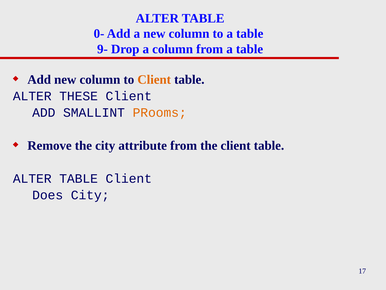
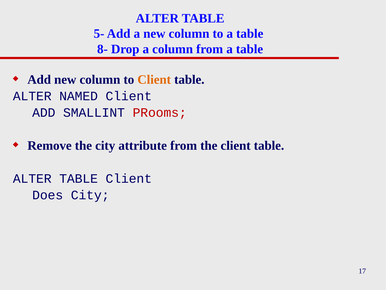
0-: 0- -> 5- (99, 34)
9-: 9- -> 8- (102, 49)
THESE: THESE -> NAMED (79, 96)
PRooms colour: orange -> red (160, 113)
